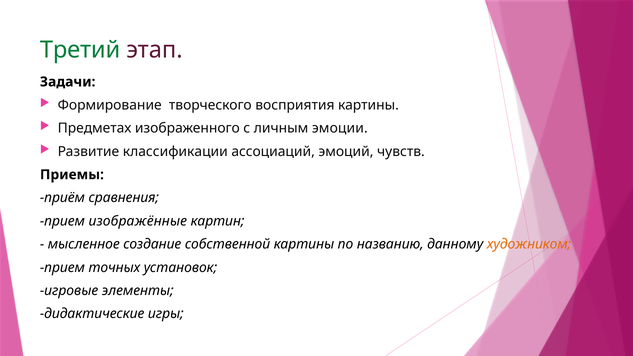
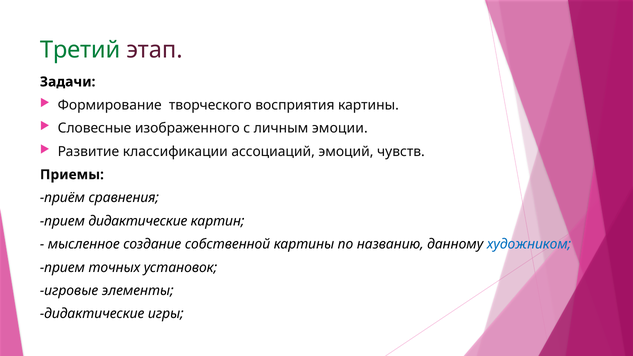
Предметах: Предметах -> Словесные (95, 128)
прием изображённые: изображённые -> дидактические (138, 221)
художником colour: orange -> blue (529, 244)
